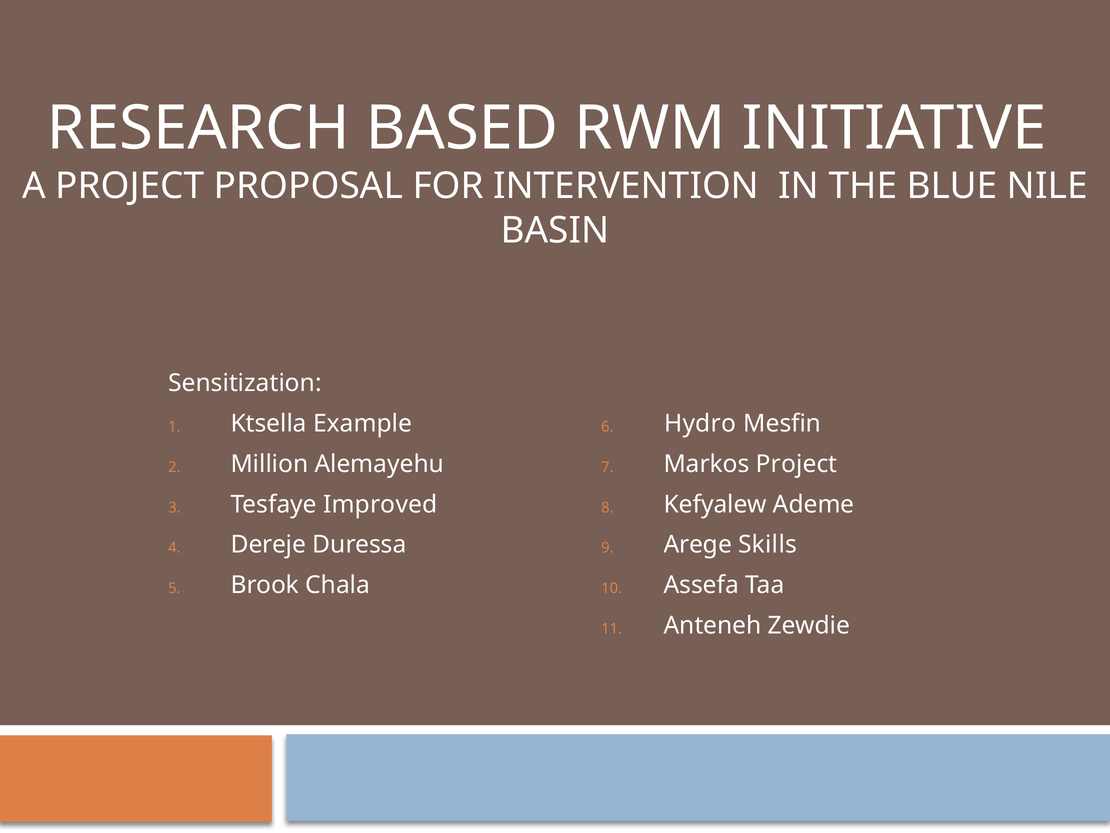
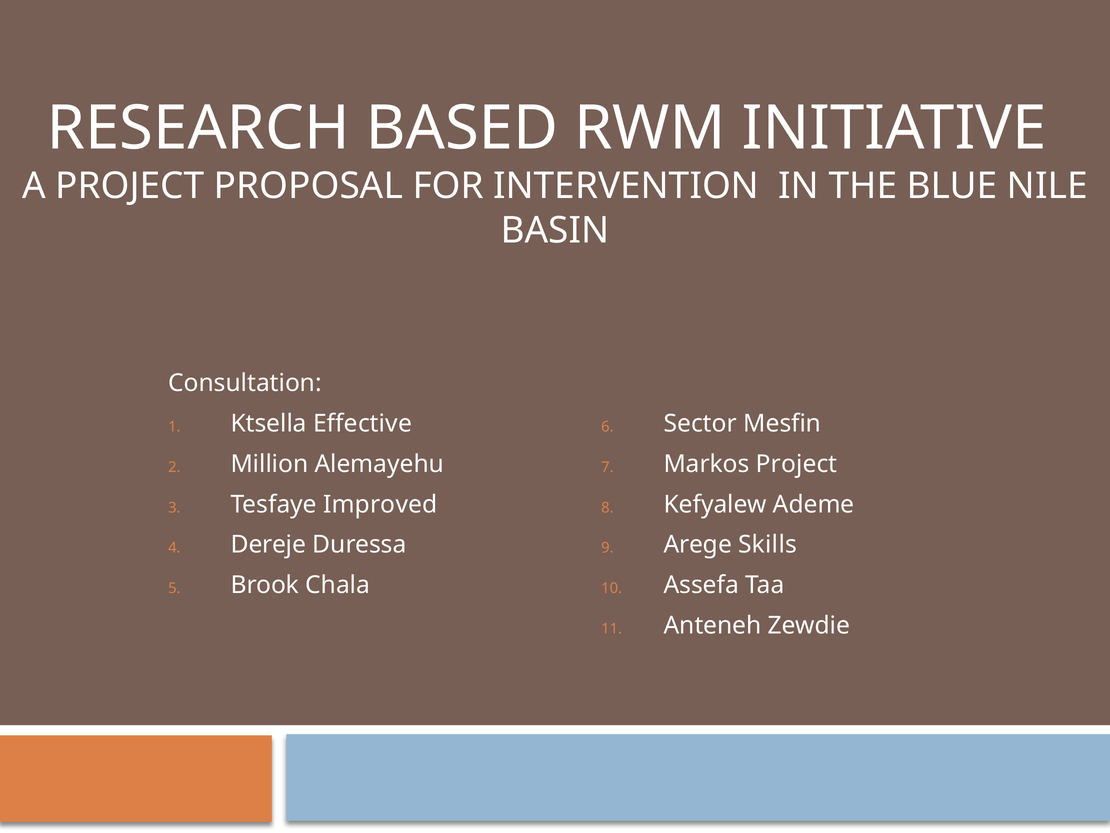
Sensitization: Sensitization -> Consultation (245, 383)
Example: Example -> Effective (362, 423)
Hydro: Hydro -> Sector (700, 423)
